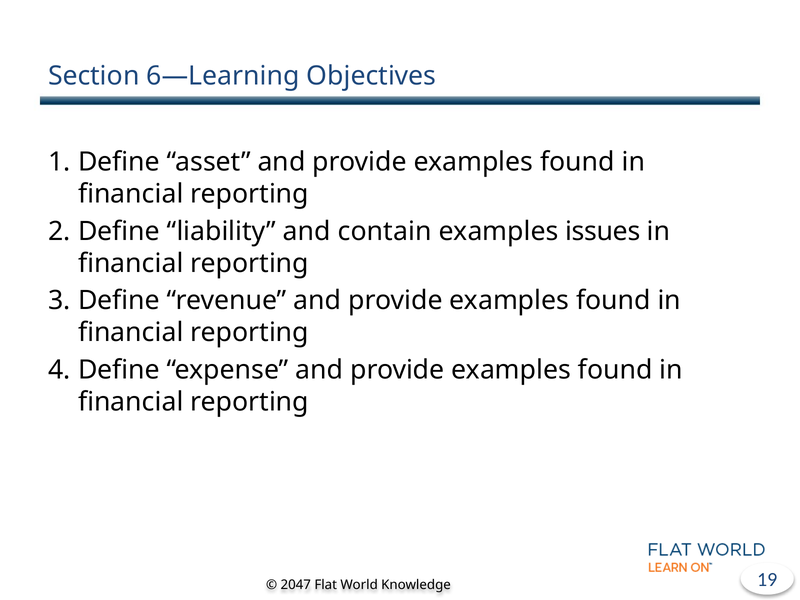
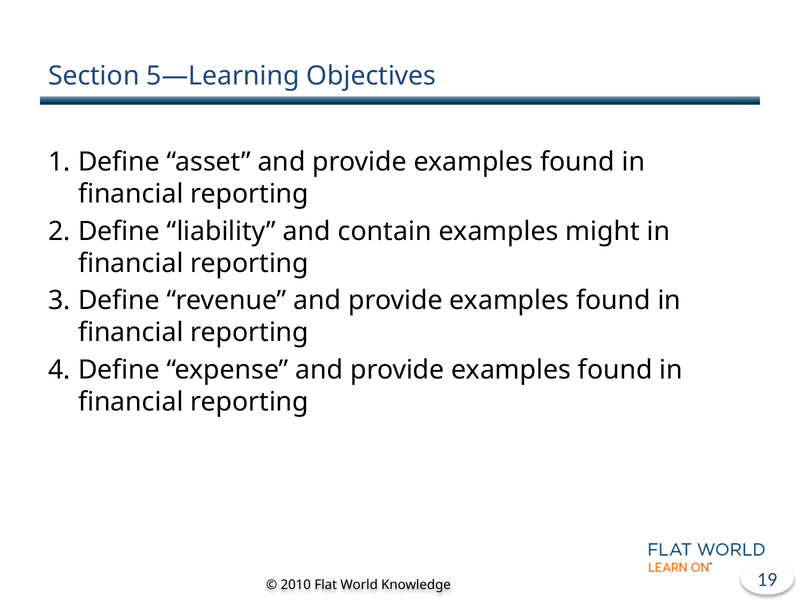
6—Learning: 6—Learning -> 5—Learning (223, 76)
issues: issues -> might (603, 231)
2047: 2047 -> 2010 (296, 585)
